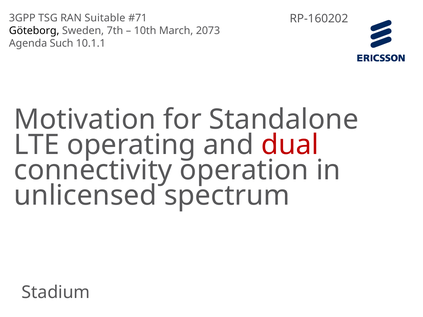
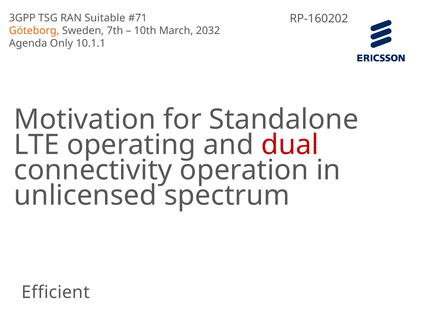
Göteborg colour: black -> orange (34, 31)
2073: 2073 -> 2032 (208, 31)
Such: Such -> Only (61, 43)
Stadium: Stadium -> Efficient (56, 293)
